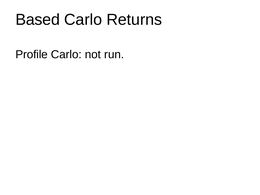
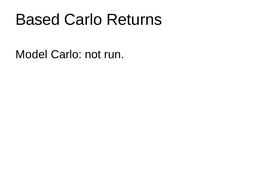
Profile: Profile -> Model (32, 55)
